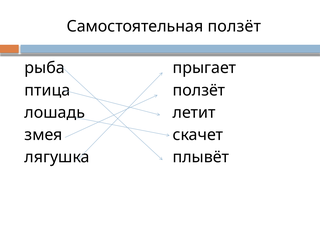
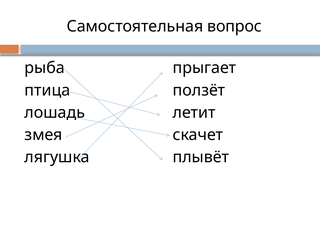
Самостоятельная ползёт: ползёт -> вопрос (234, 26)
